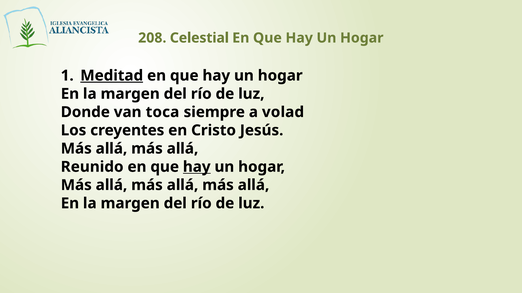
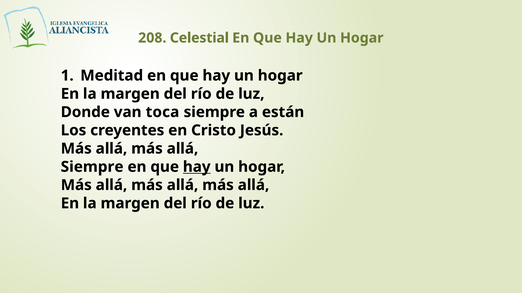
Meditad underline: present -> none (112, 76)
volad: volad -> están (283, 112)
Reunido: Reunido -> Siempre (92, 167)
